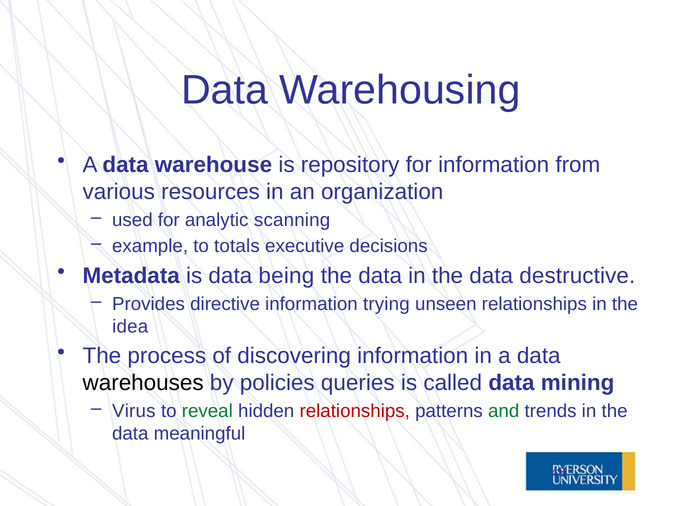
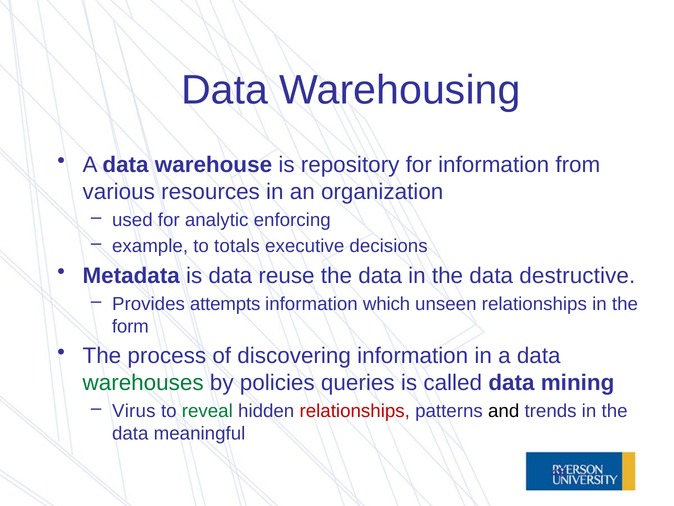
scanning: scanning -> enforcing (292, 220)
being: being -> reuse (287, 275)
directive: directive -> attempts (225, 304)
trying: trying -> which (387, 304)
idea: idea -> form (130, 326)
warehouses colour: black -> green (143, 382)
and colour: green -> black (504, 411)
